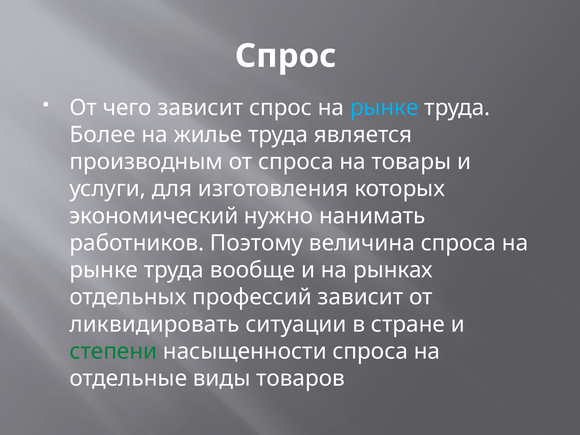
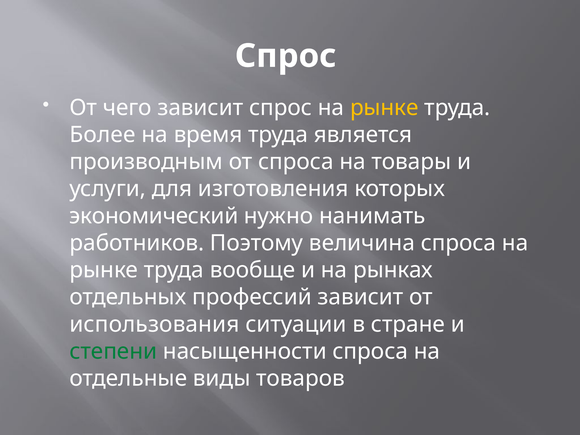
рынке colour: light blue -> yellow (384, 108)
жилье: жилье -> время (208, 135)
ликвидировать: ликвидировать -> использования (154, 324)
